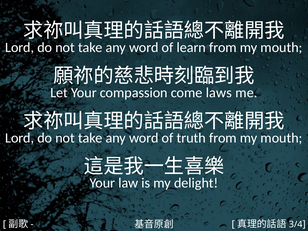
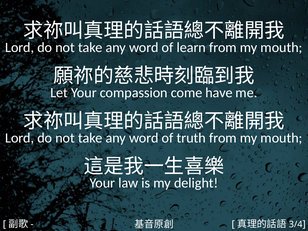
laws: laws -> have (219, 93)
